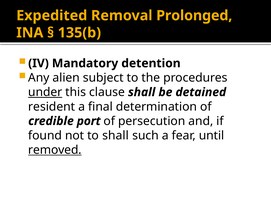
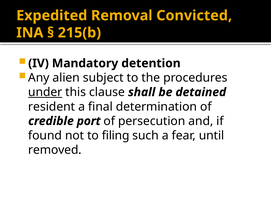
Prolonged: Prolonged -> Convicted (194, 16)
135(b: 135(b -> 215(b (79, 33)
to shall: shall -> filing (116, 136)
removed underline: present -> none (55, 150)
